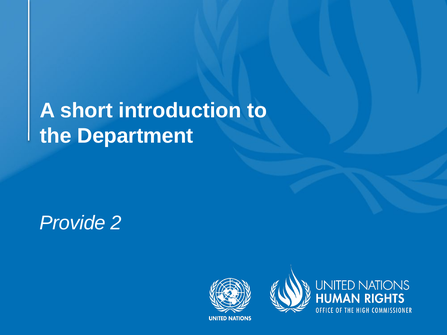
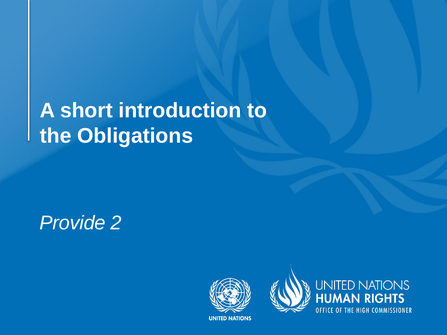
Department: Department -> Obligations (135, 136)
